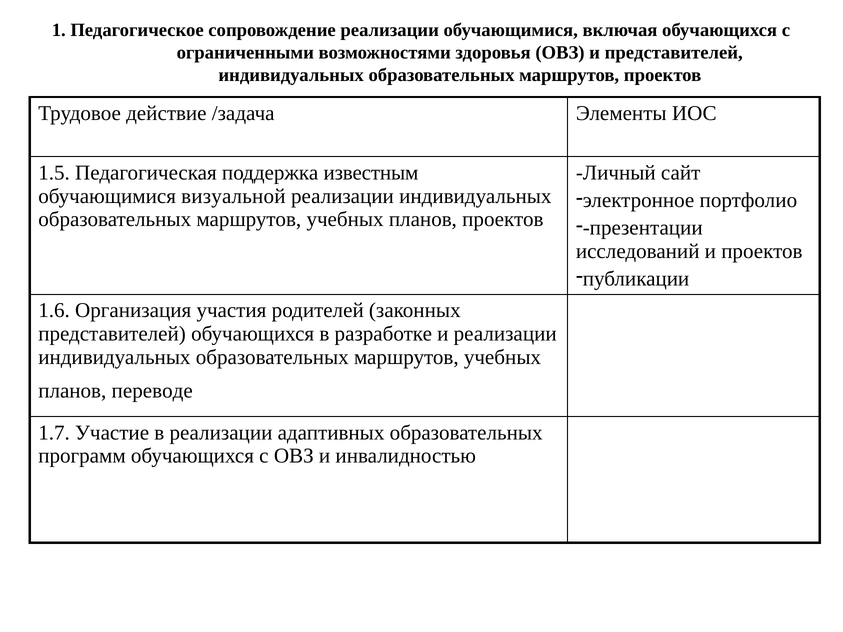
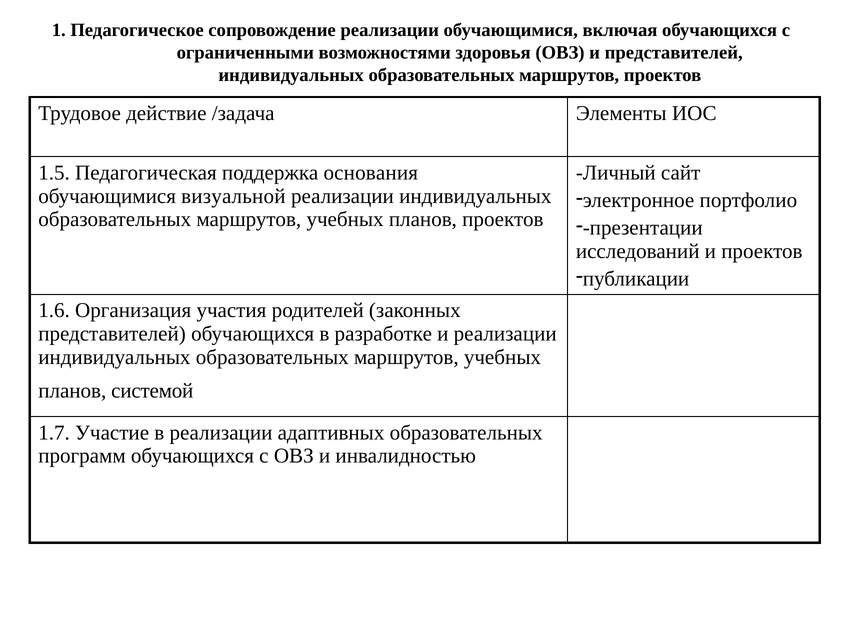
известным: известным -> основания (371, 173)
переводе: переводе -> системой (152, 391)
